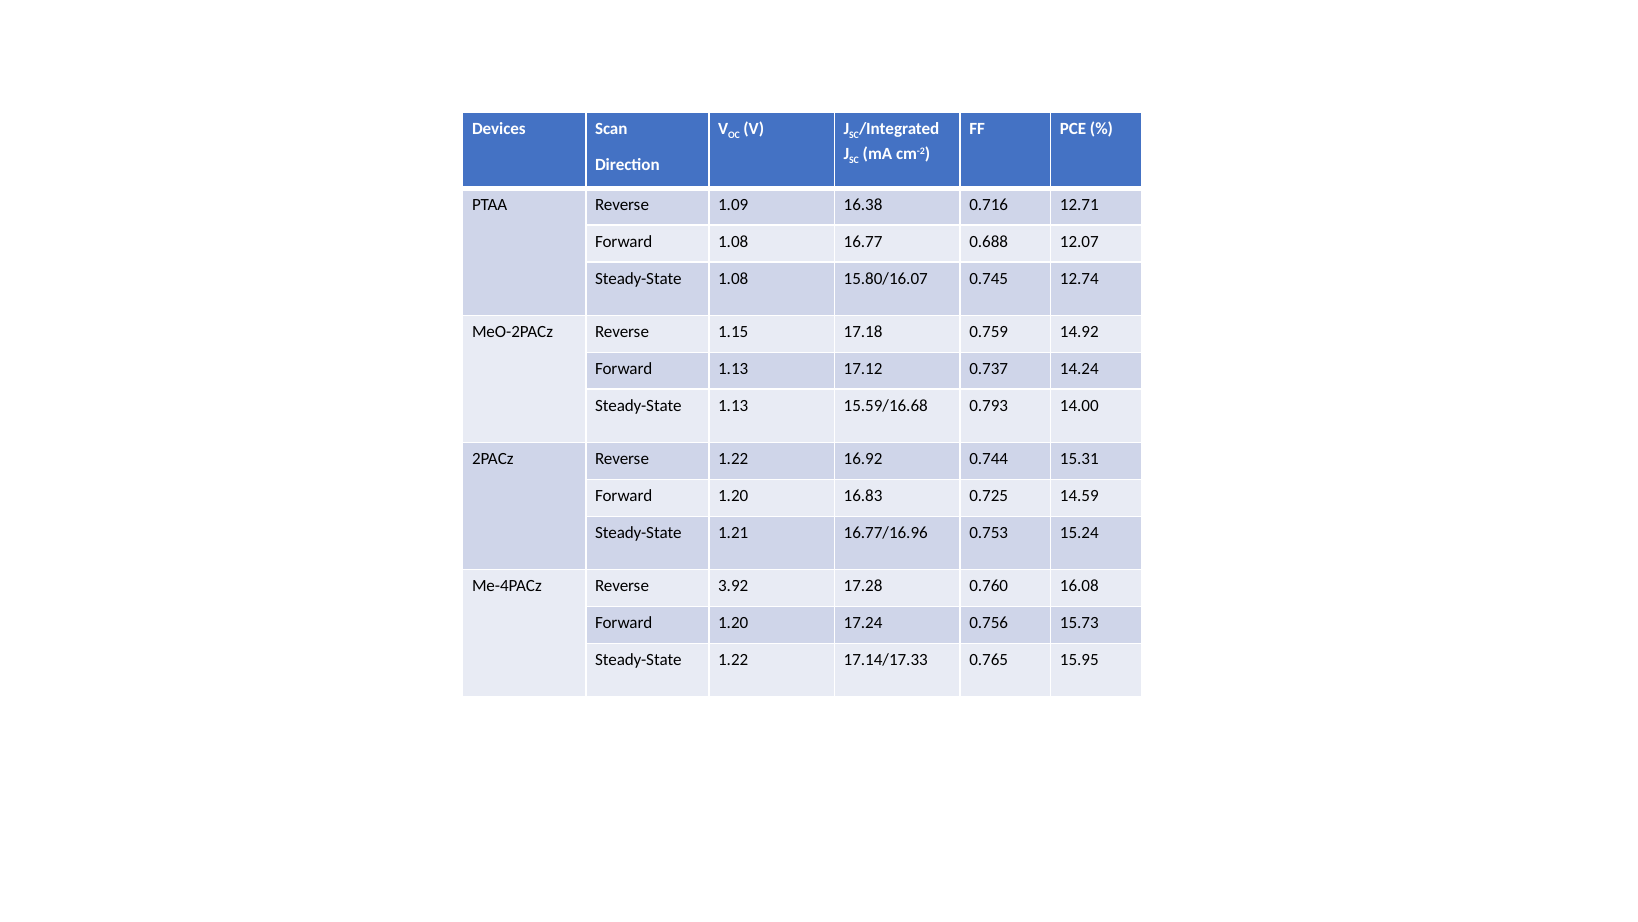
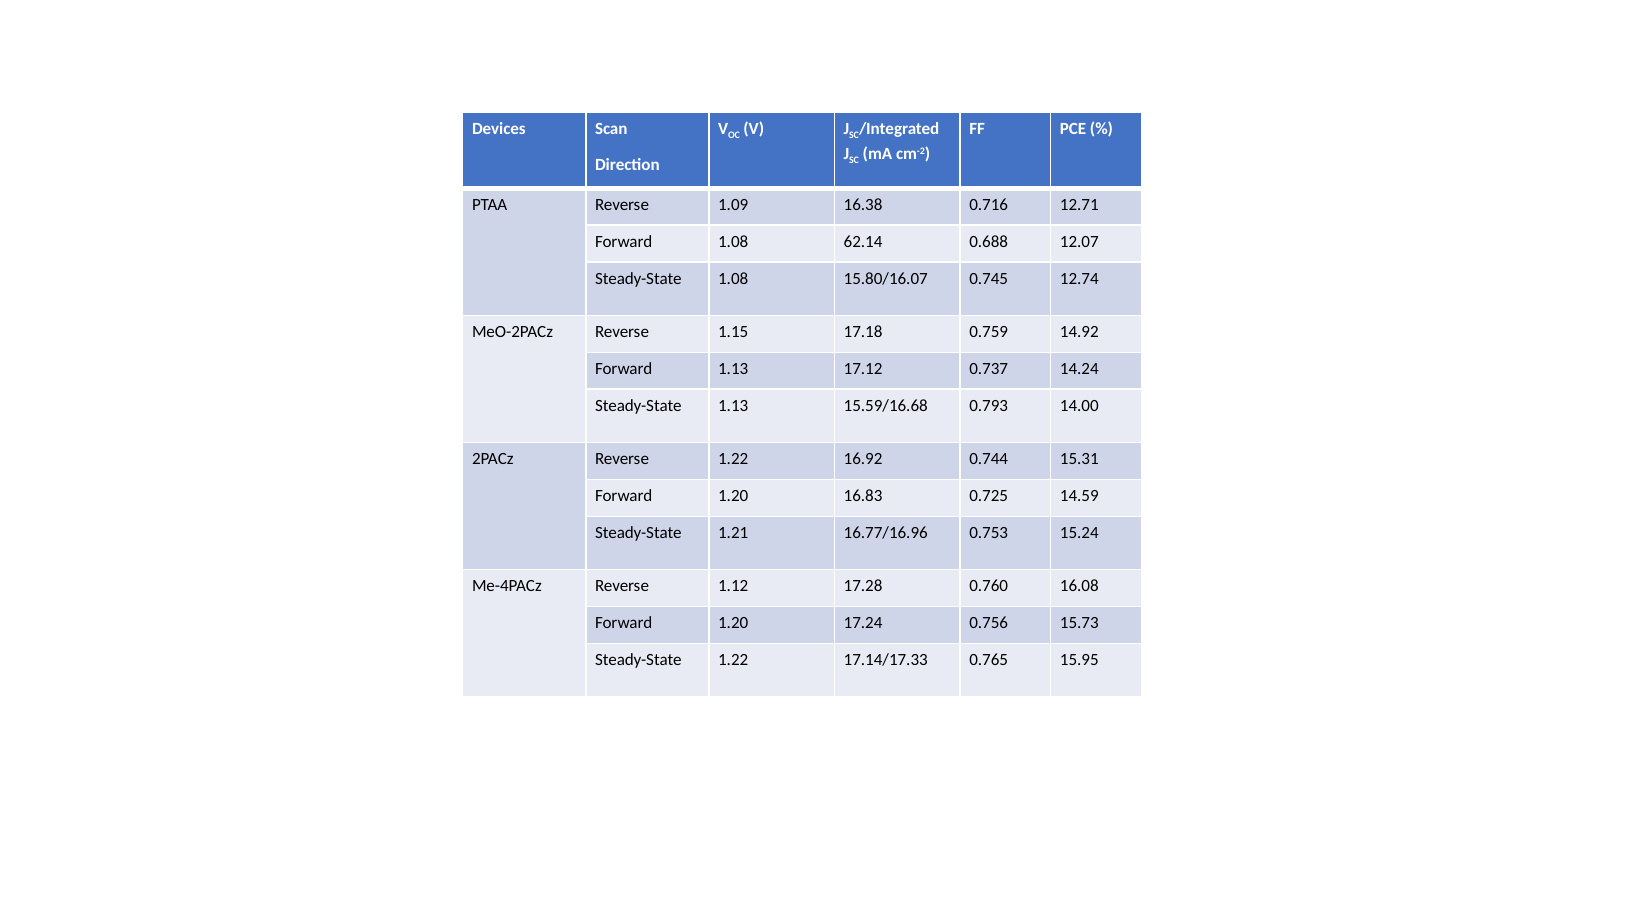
16.77: 16.77 -> 62.14 (863, 242)
3.92: 3.92 -> 1.12 (733, 586)
